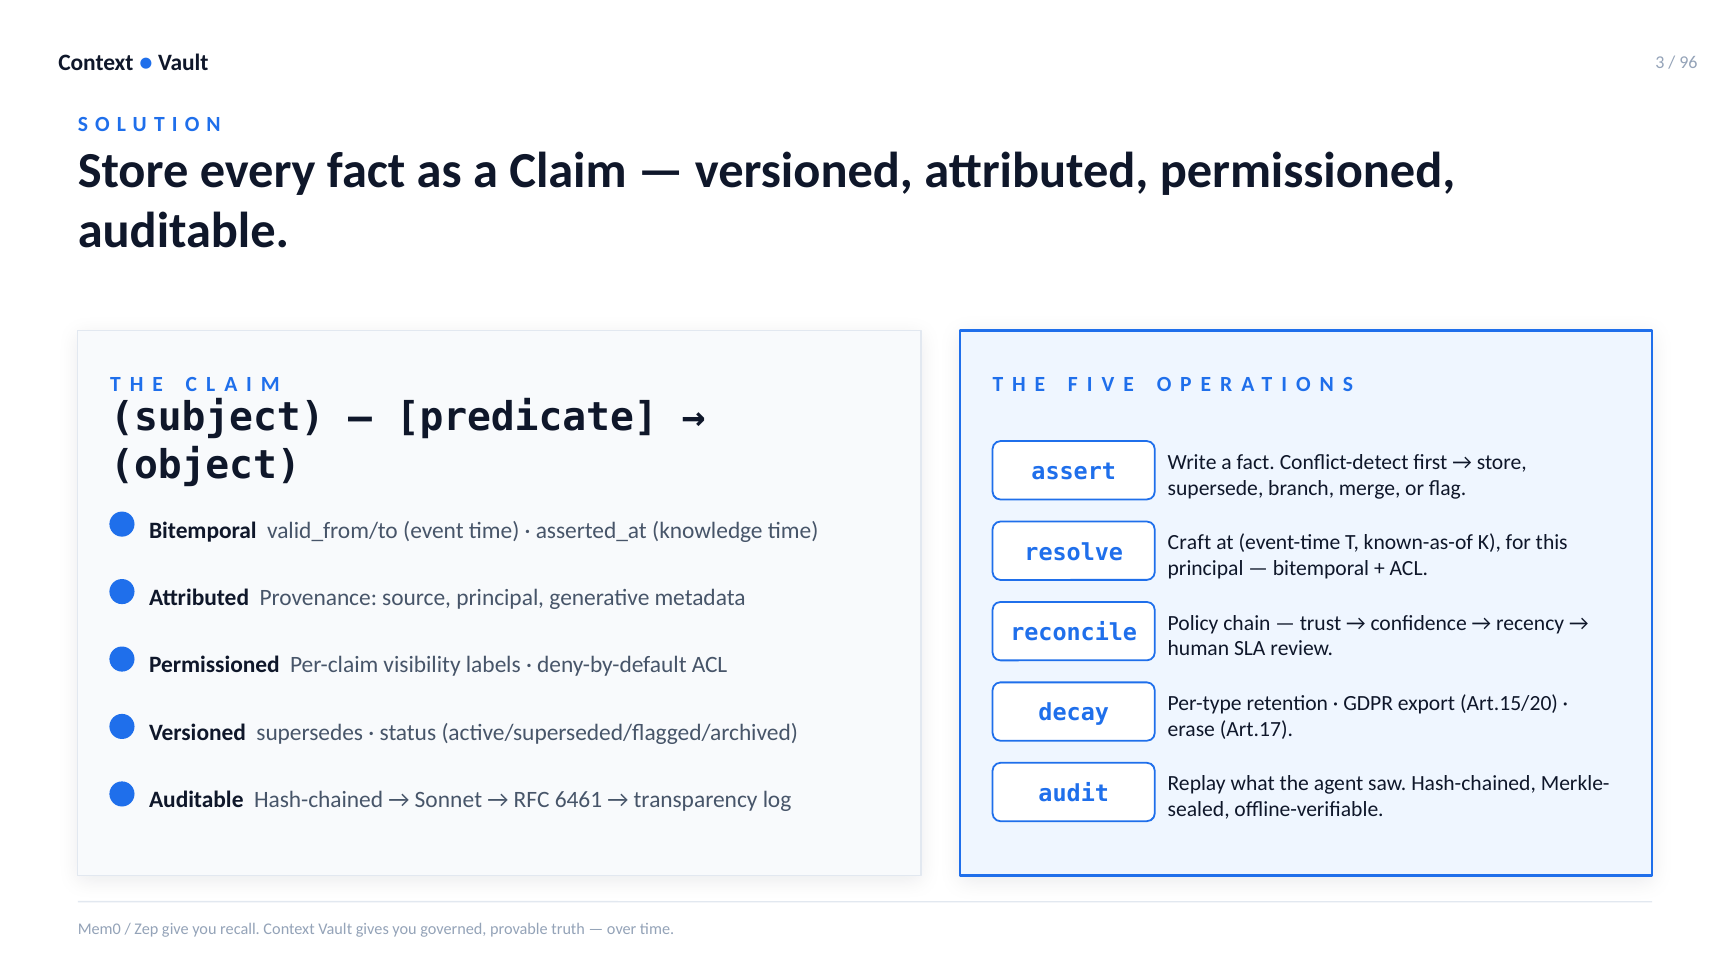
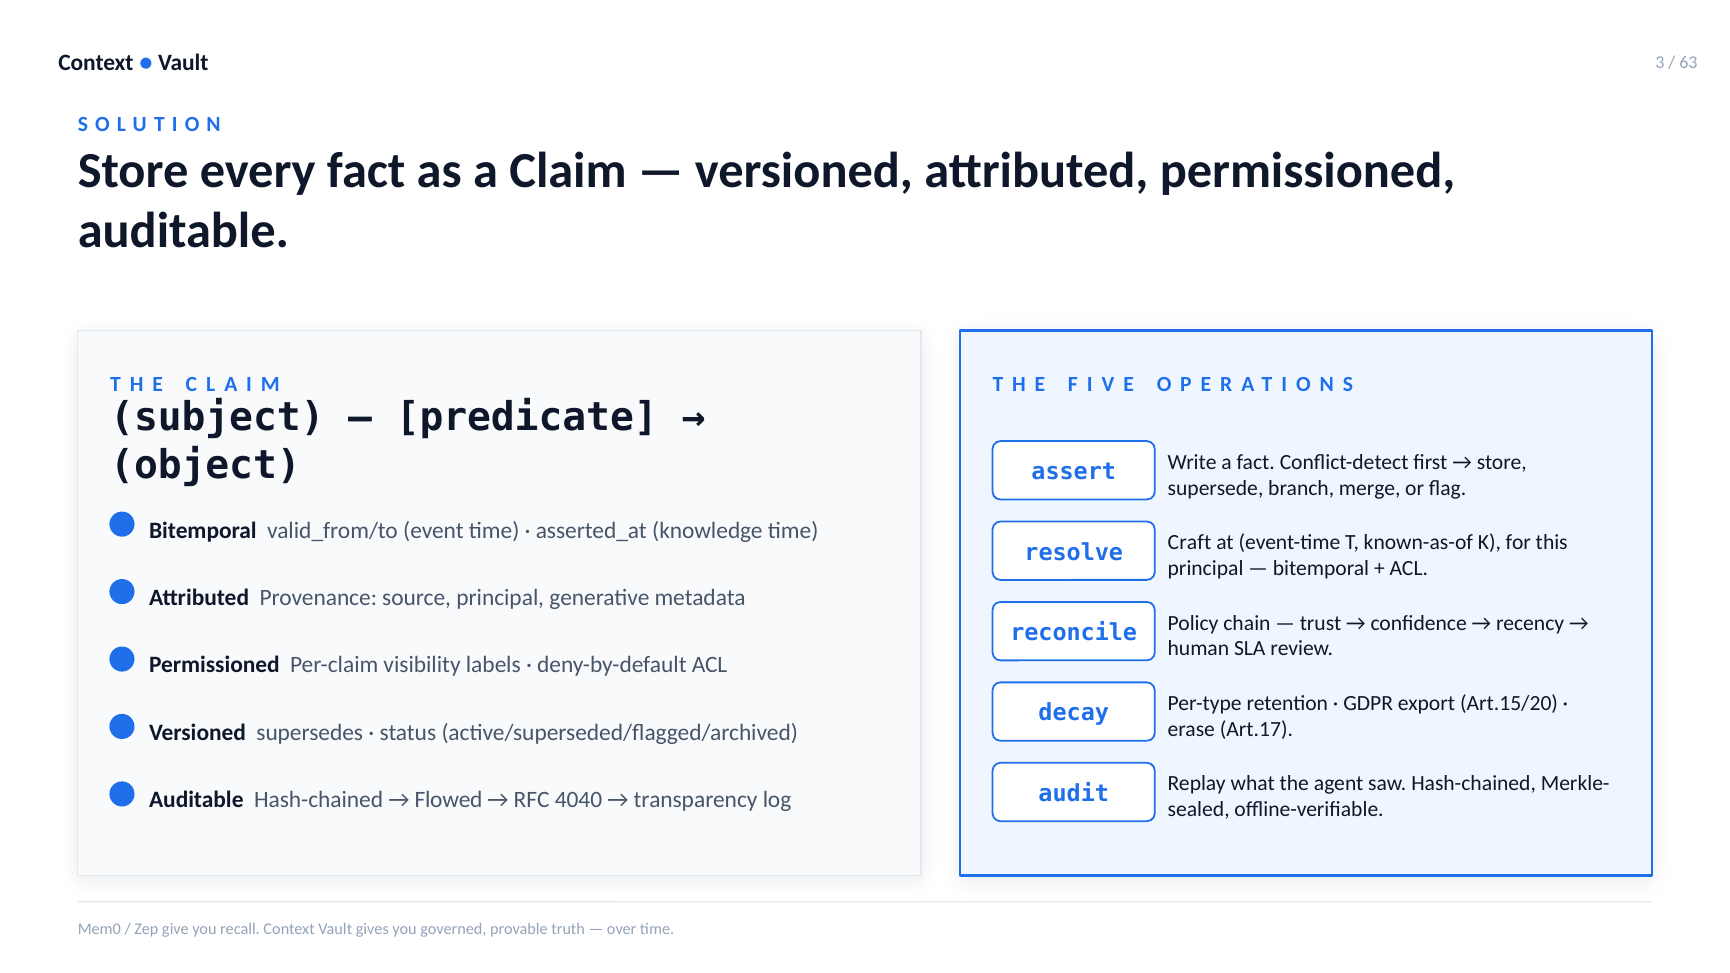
96: 96 -> 63 (1688, 63)
Sonnet: Sonnet -> Flowed (449, 800)
6461: 6461 -> 4040 (578, 800)
